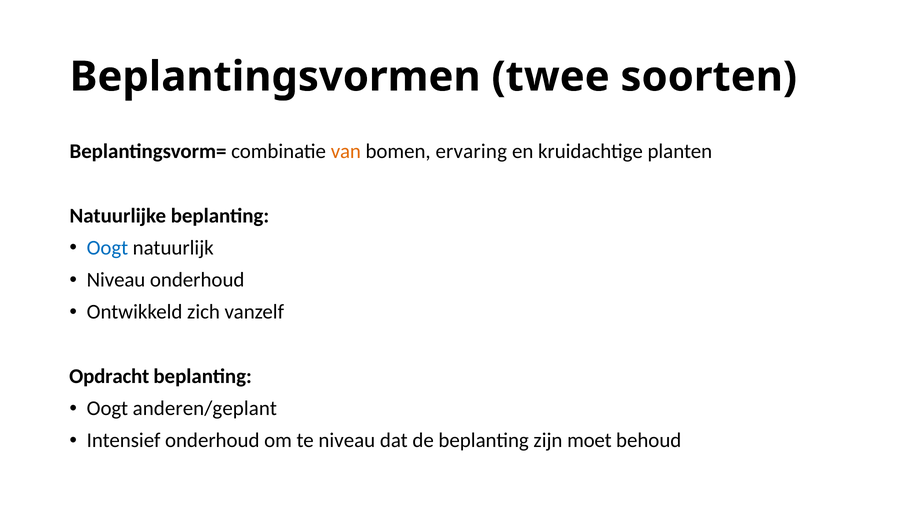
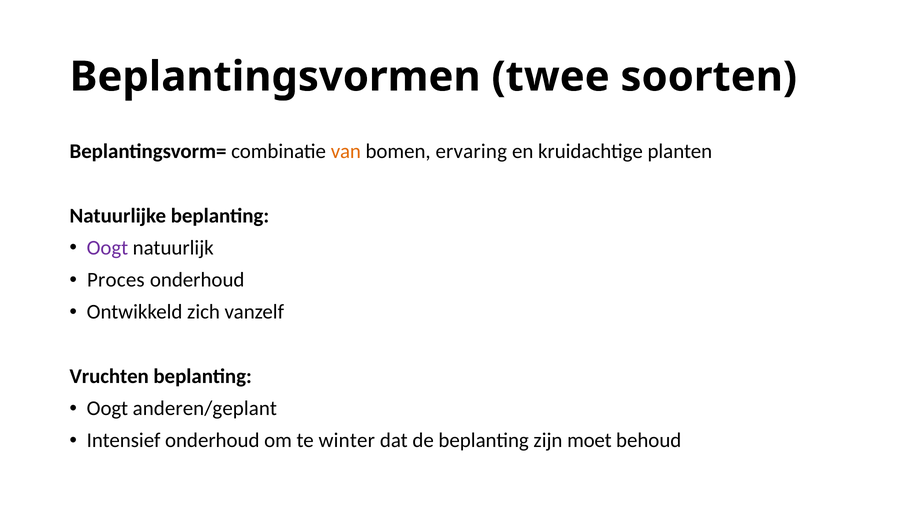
Oogt colour: blue -> purple (107, 248)
Niveau: Niveau -> Proces (116, 280)
Opdracht: Opdracht -> Vruchten (109, 376)
te niveau: niveau -> winter (347, 440)
